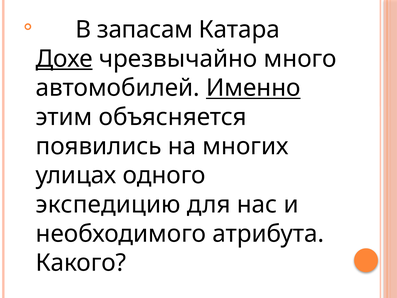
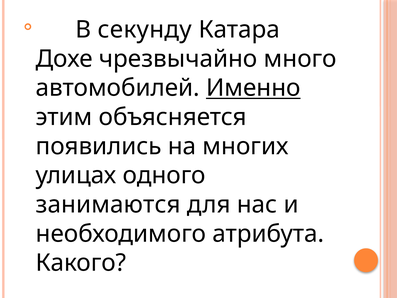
запасам: запасам -> секунду (145, 30)
Дохе underline: present -> none (64, 59)
экспедицию: экспедицию -> занимаются (108, 204)
